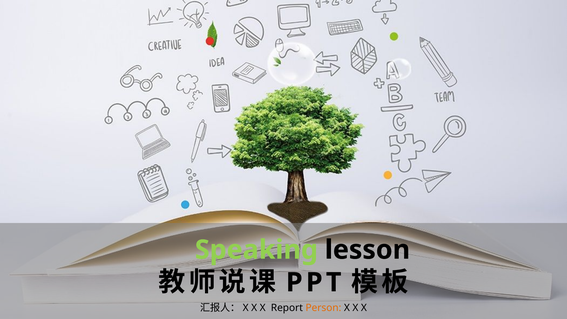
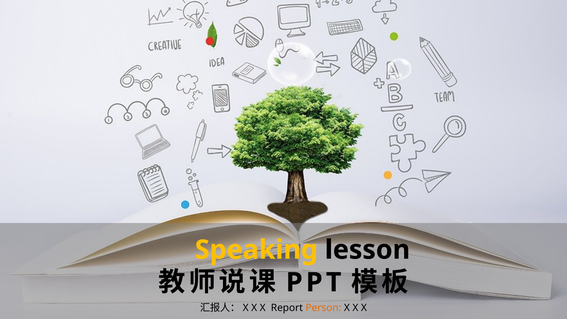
Speaking colour: light green -> yellow (256, 250)
